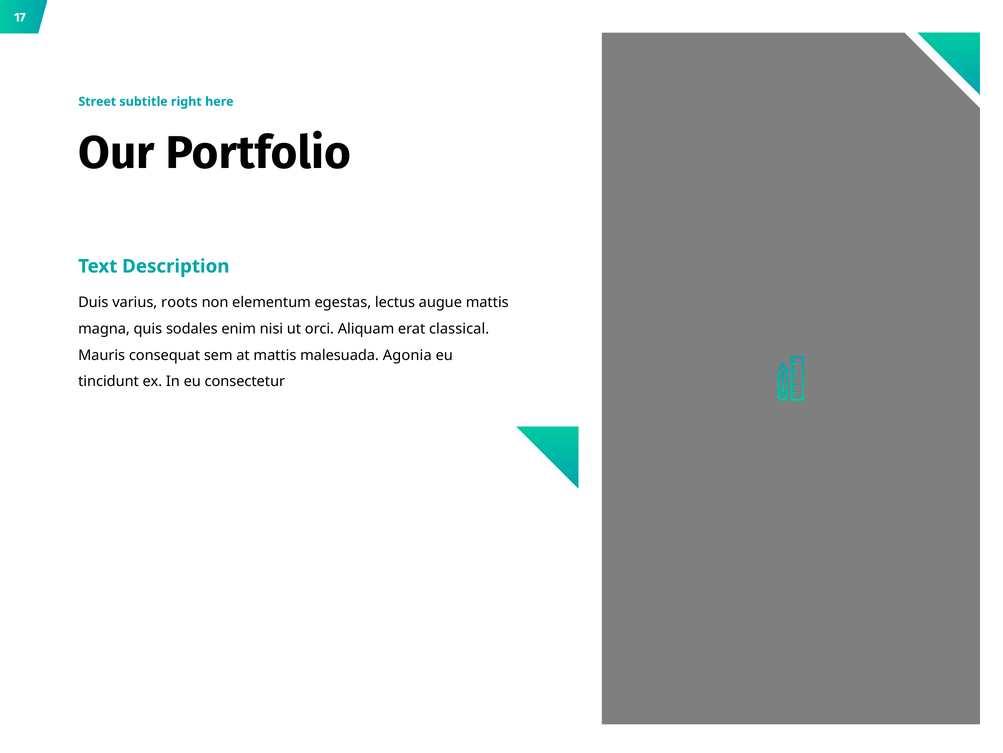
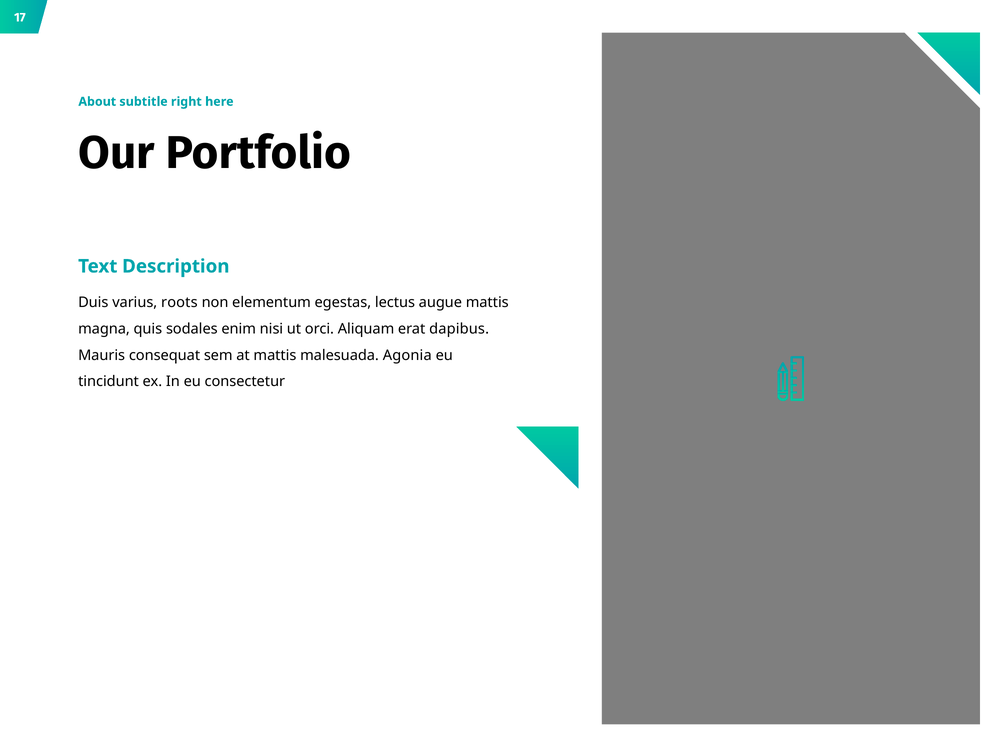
Street: Street -> About (97, 102)
classical: classical -> dapibus (459, 329)
